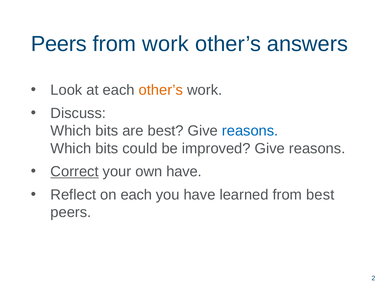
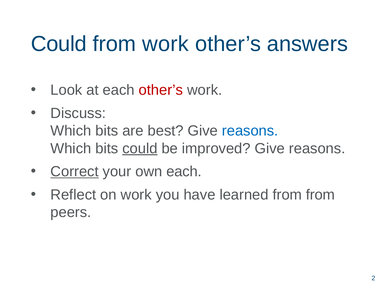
Peers: Peers -> Could (59, 44)
other’s colour: orange -> red (161, 90)
could underline: none -> present (140, 148)
own have: have -> each (184, 172)
on each: each -> work (136, 195)
from best: best -> from (320, 195)
